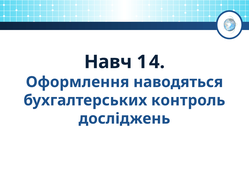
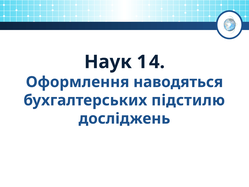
Навч: Навч -> Наук (108, 62)
контроль: контроль -> підстилю (188, 100)
